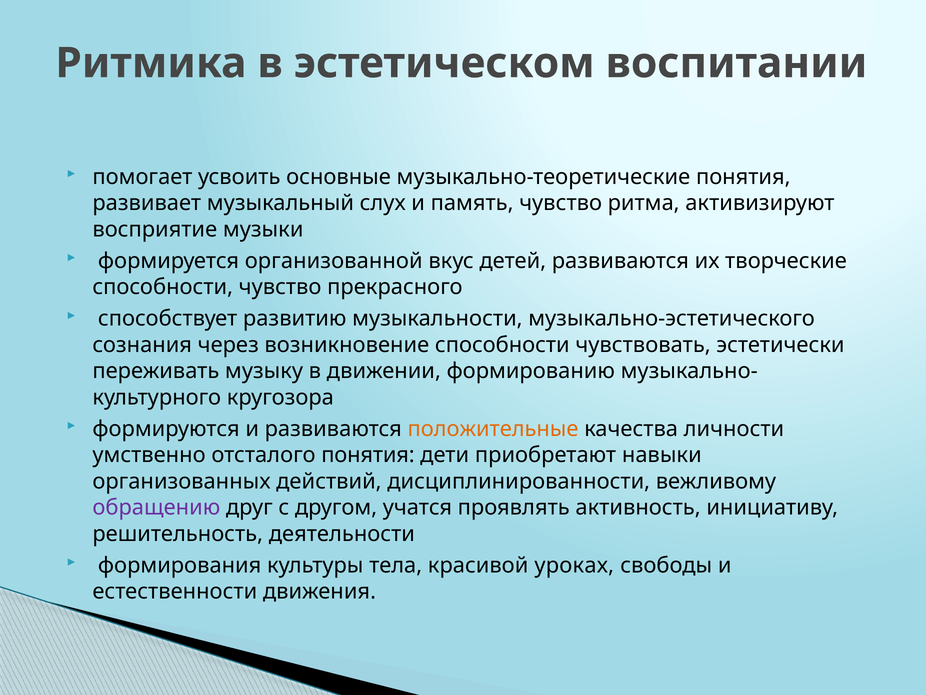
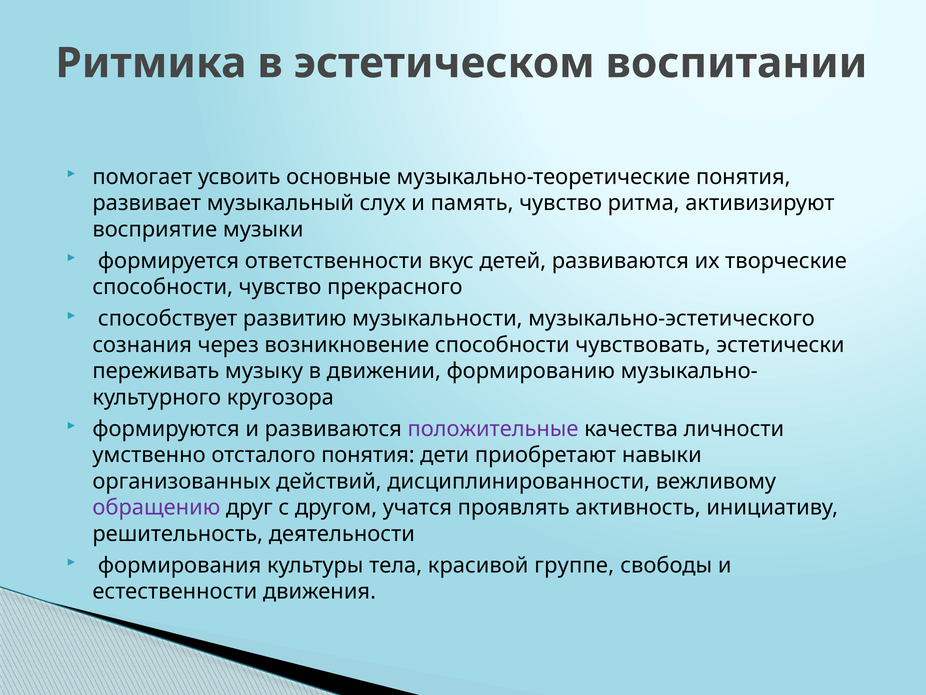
организованной: организованной -> ответственности (334, 261)
положительные colour: orange -> purple (493, 429)
уроках: уроках -> группе (574, 565)
